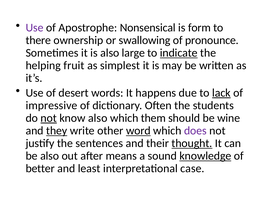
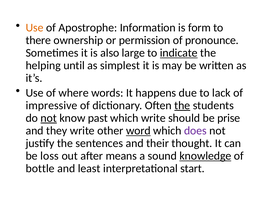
Use colour: purple -> orange (35, 28)
Nonsensical: Nonsensical -> Information (148, 28)
swallowing: swallowing -> permission (145, 40)
fruit: fruit -> until (74, 66)
desert: desert -> where (74, 93)
lack underline: present -> none (221, 93)
the underline: none -> present (182, 106)
know also: also -> past (98, 118)
which them: them -> write (153, 118)
wine: wine -> prise (229, 118)
they underline: present -> none (57, 131)
thought underline: present -> none (192, 143)
be also: also -> loss (50, 156)
better: better -> bottle (40, 169)
case: case -> start (192, 169)
